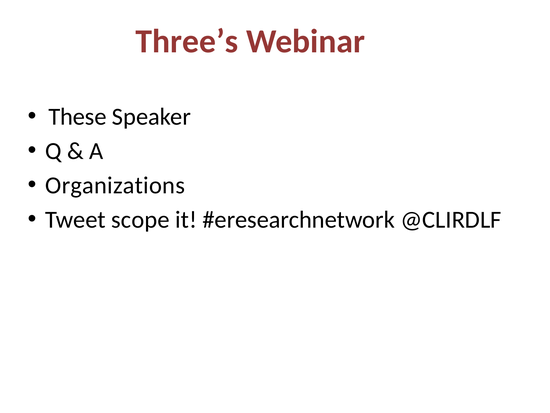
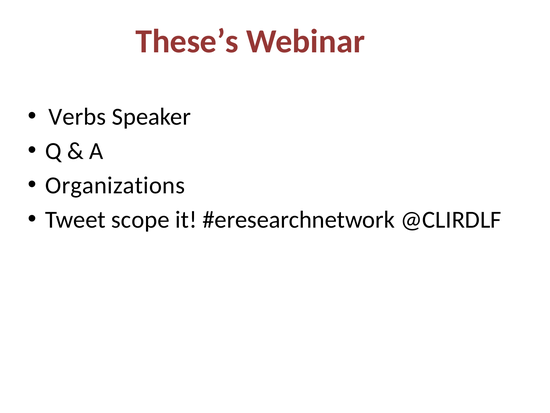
Three’s: Three’s -> These’s (187, 41)
These: These -> Verbs (77, 117)
